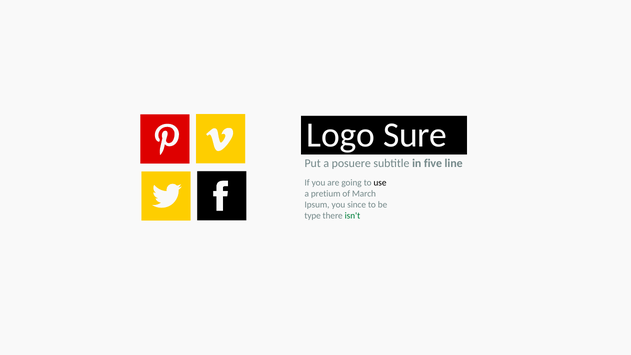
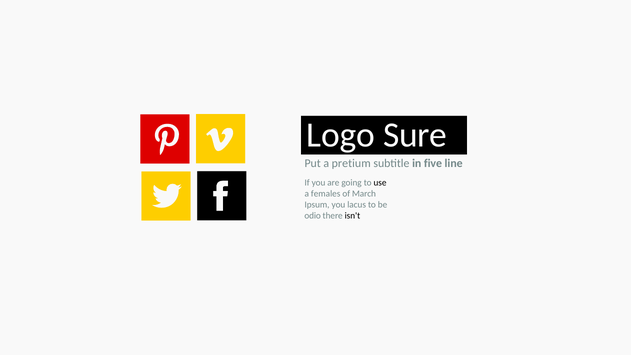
posuere: posuere -> pretium (351, 163)
pretium: pretium -> females (326, 194)
since: since -> lacus (357, 205)
type: type -> odio (313, 216)
isn't colour: green -> black (352, 216)
